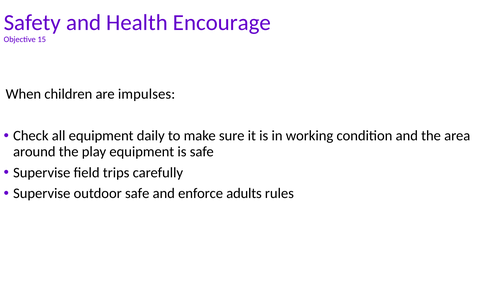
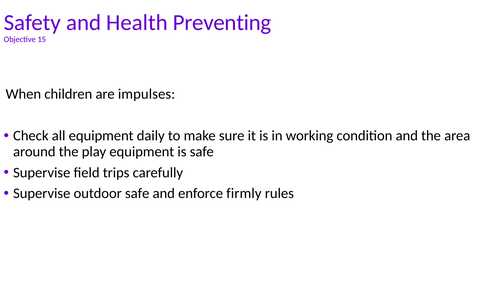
Encourage: Encourage -> Preventing (222, 23)
adults: adults -> firmly (244, 194)
